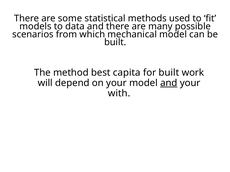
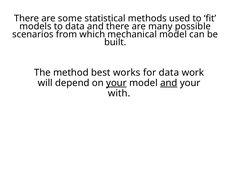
capita: capita -> works (127, 73)
for built: built -> data (169, 73)
your underline: none -> present (116, 83)
